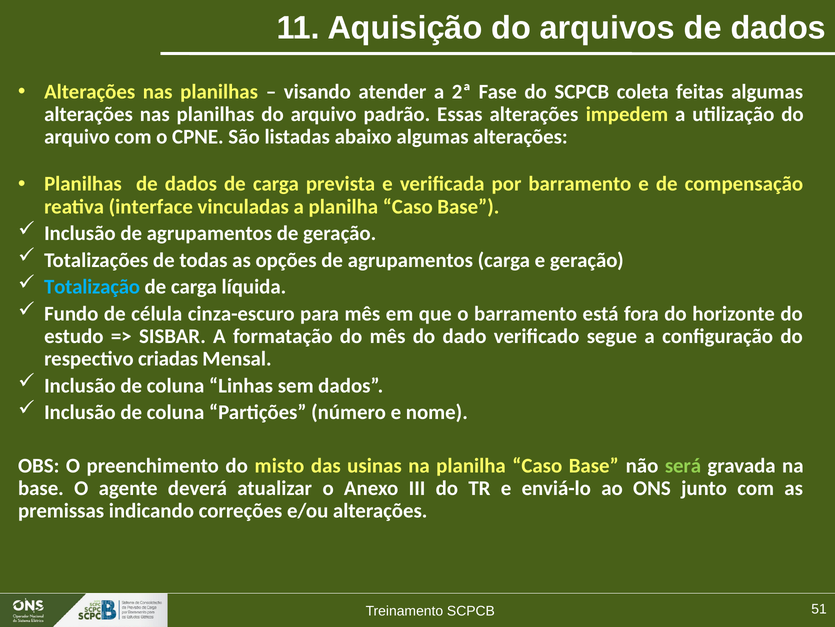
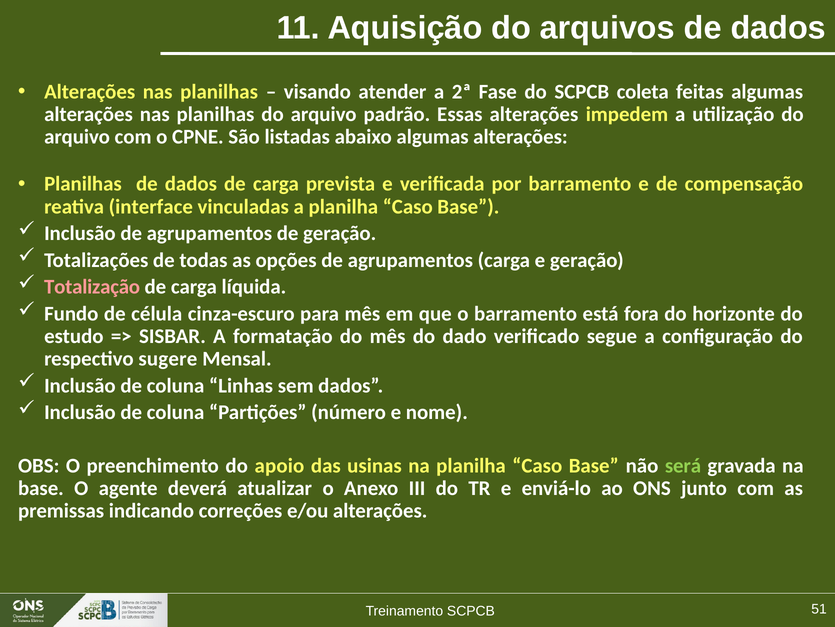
Totalização colour: light blue -> pink (92, 287)
criadas: criadas -> sugere (168, 358)
misto: misto -> apoio (279, 465)
